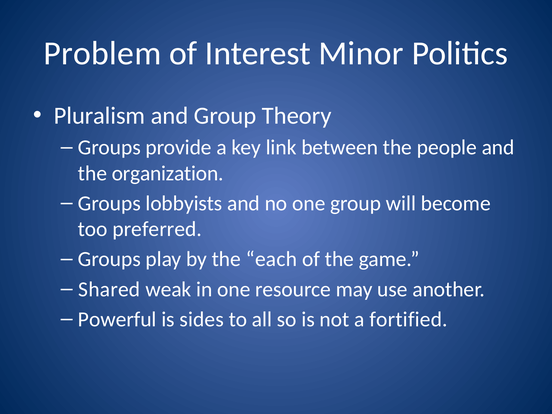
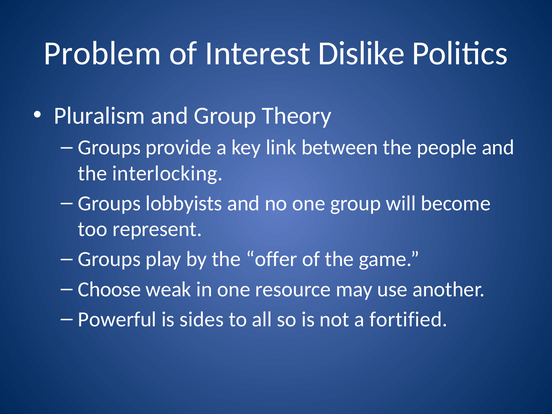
Minor: Minor -> Dislike (361, 53)
organization: organization -> interlocking (167, 173)
preferred: preferred -> represent (157, 229)
each: each -> offer (272, 259)
Shared: Shared -> Choose (109, 289)
